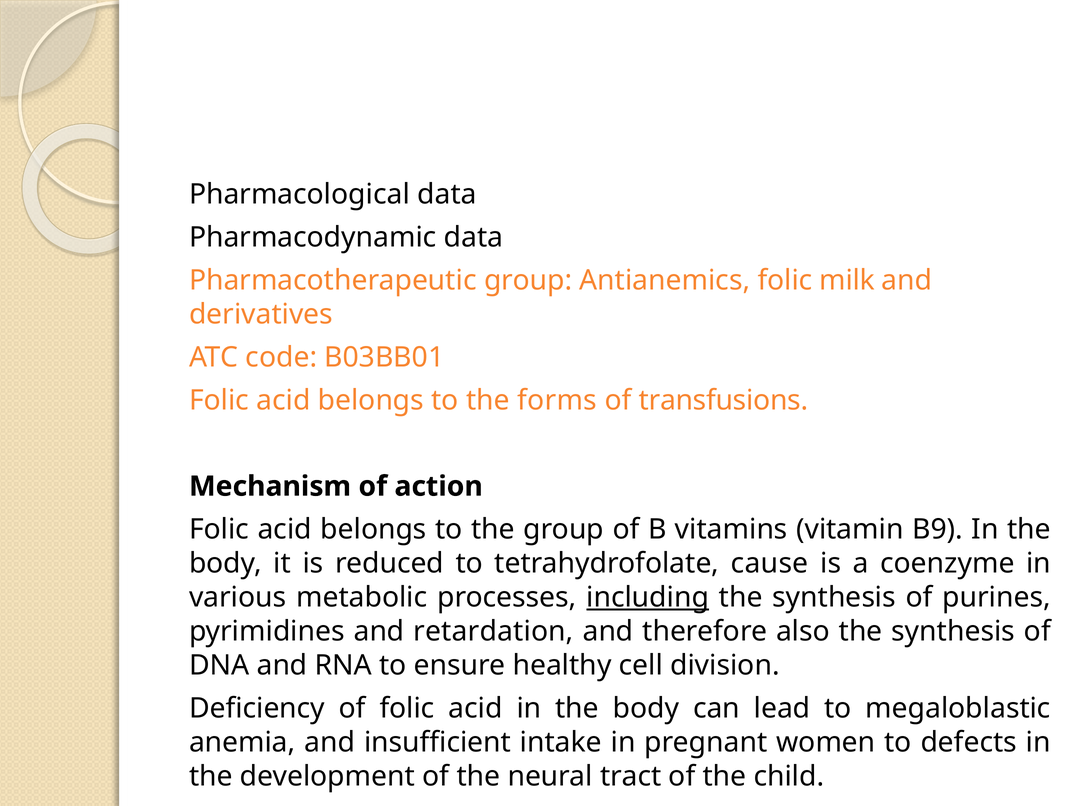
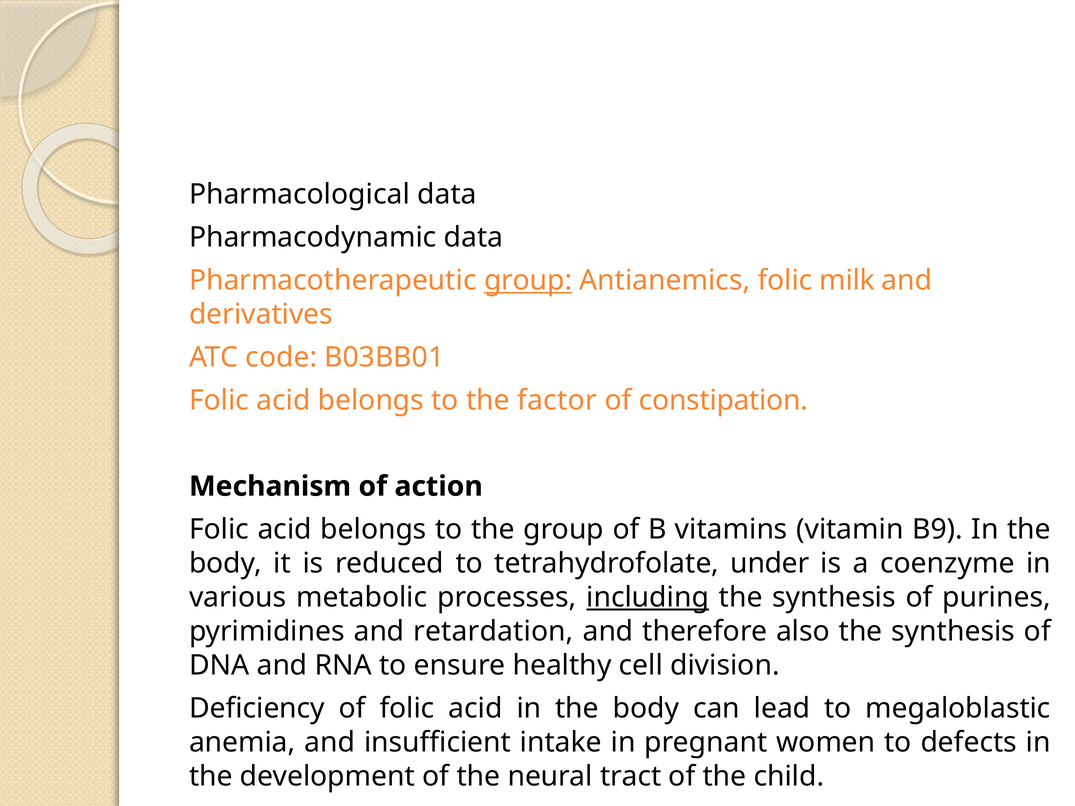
group underline: none -> present (528, 281)
forms: forms -> factor (557, 401)
transfusions: transfusions -> constipation (723, 401)
cause: cause -> under (770, 564)
